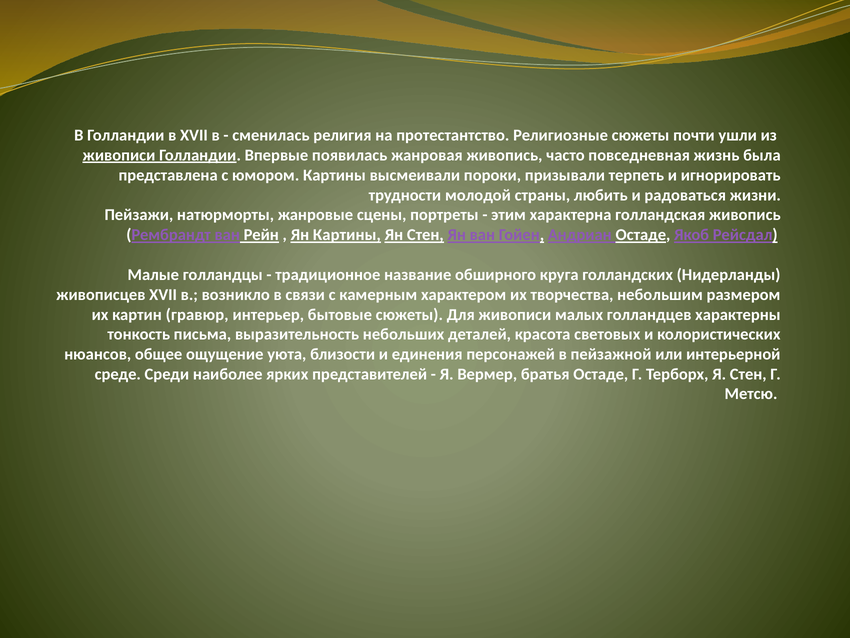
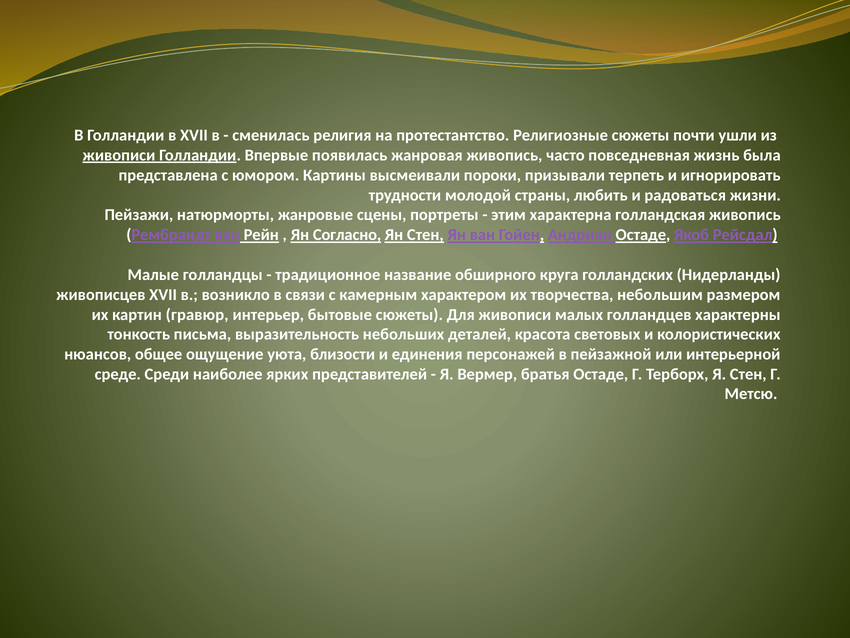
Ян Картины: Картины -> Согласно (347, 235)
